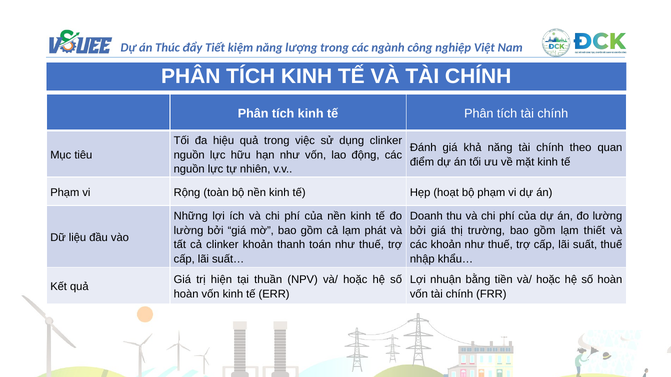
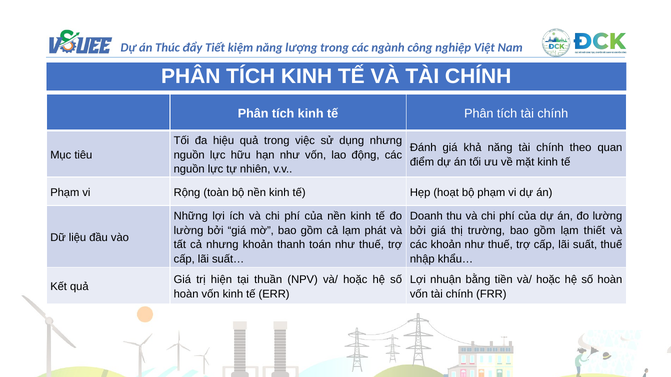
dụng clinker: clinker -> nhưng (386, 141)
cả clinker: clinker -> nhưng (222, 245)
